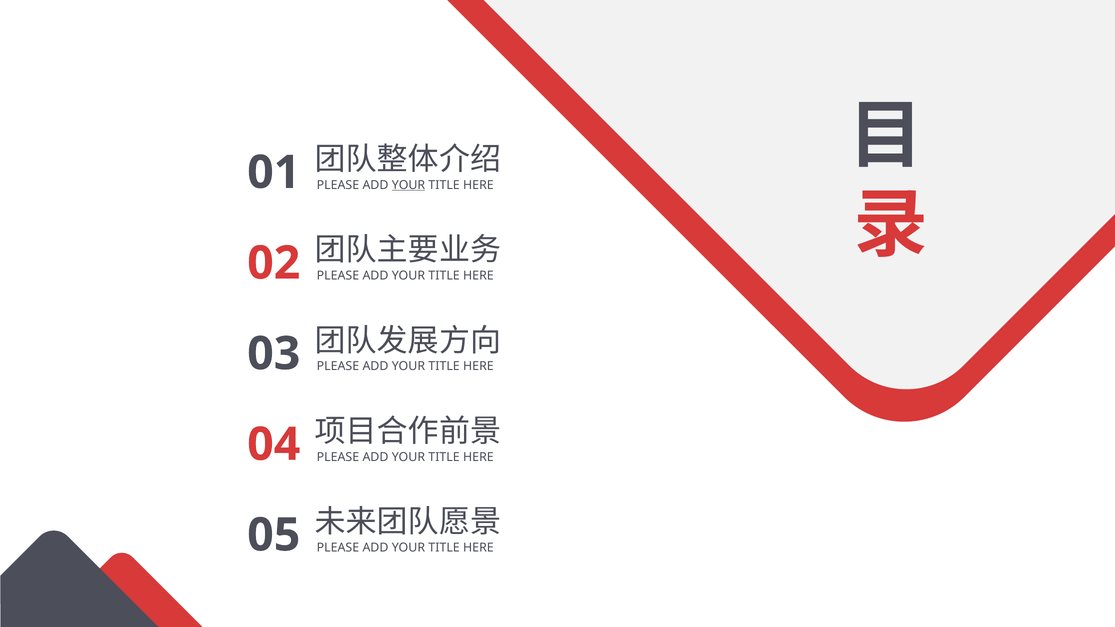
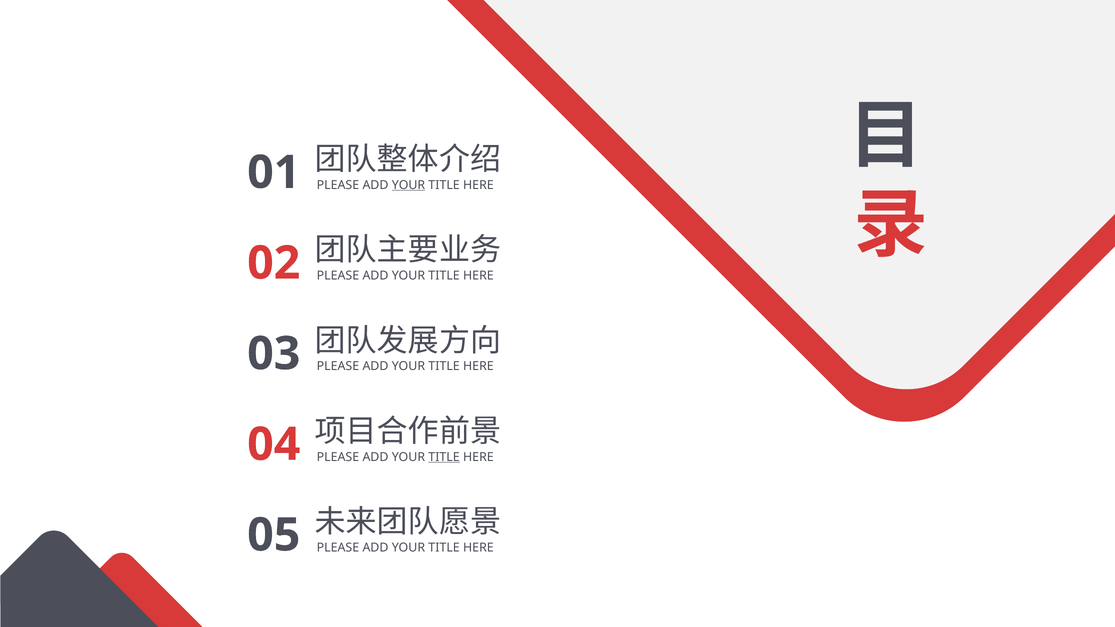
TITLE underline: none -> present (444, 457)
